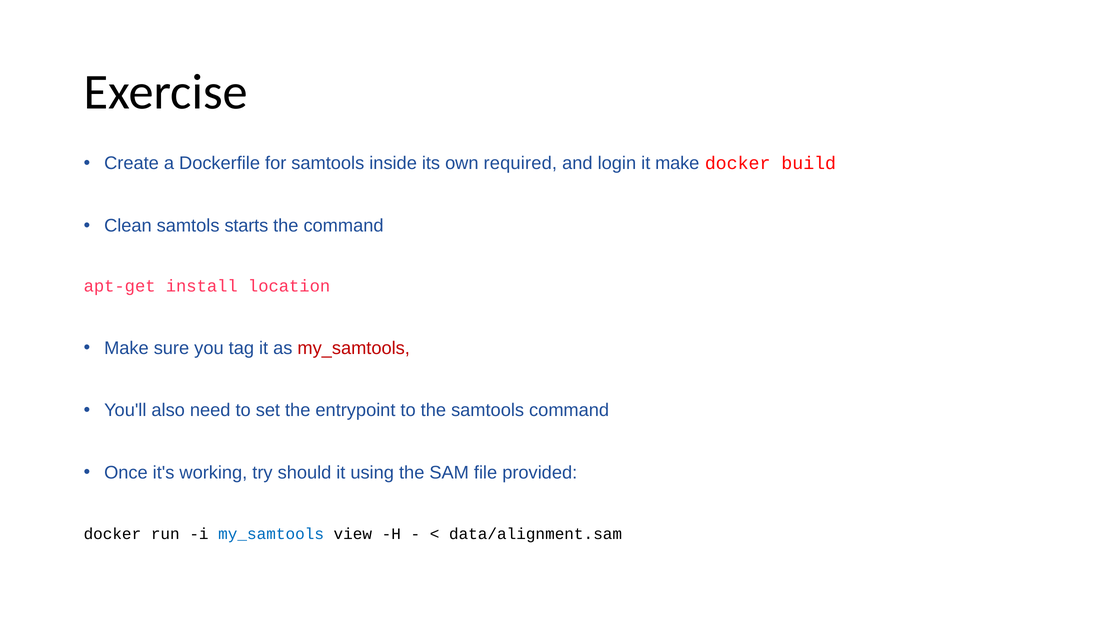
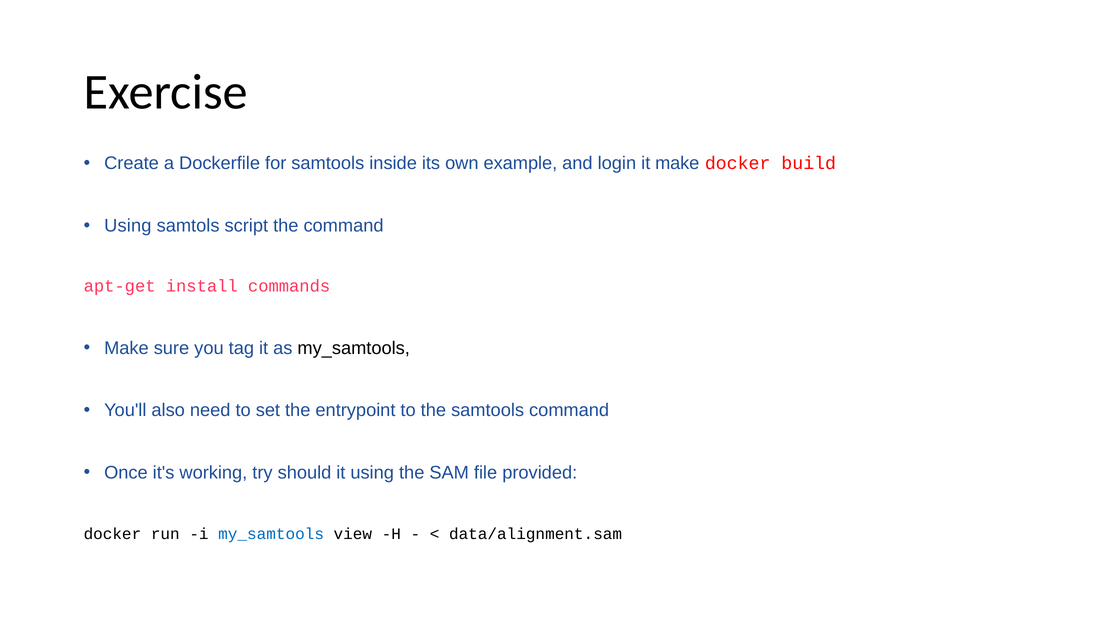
required: required -> example (520, 163)
Clean: Clean -> Using (128, 226)
starts: starts -> script (246, 226)
location: location -> commands (289, 286)
my_samtools colour: red -> black (354, 348)
